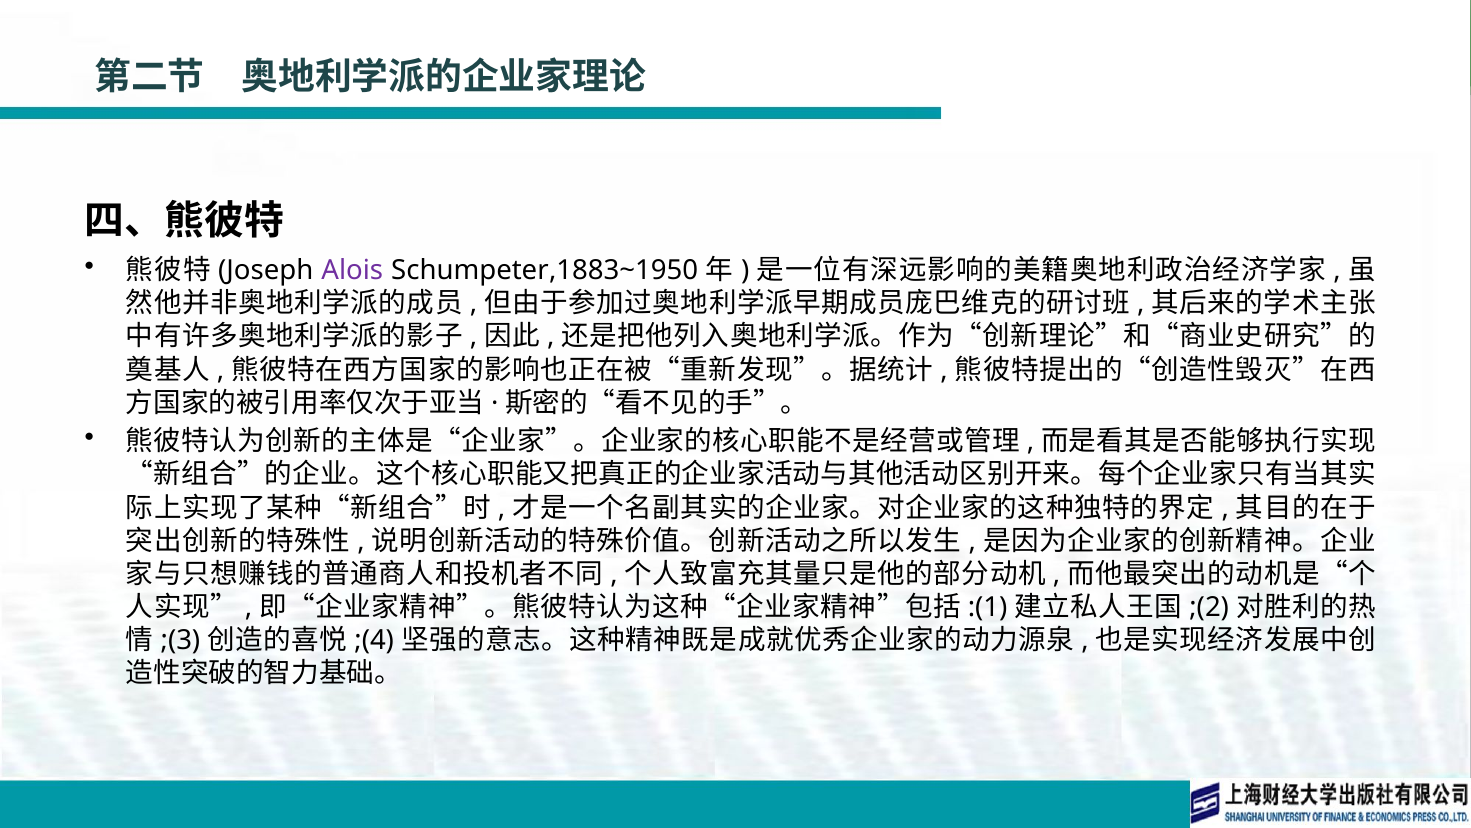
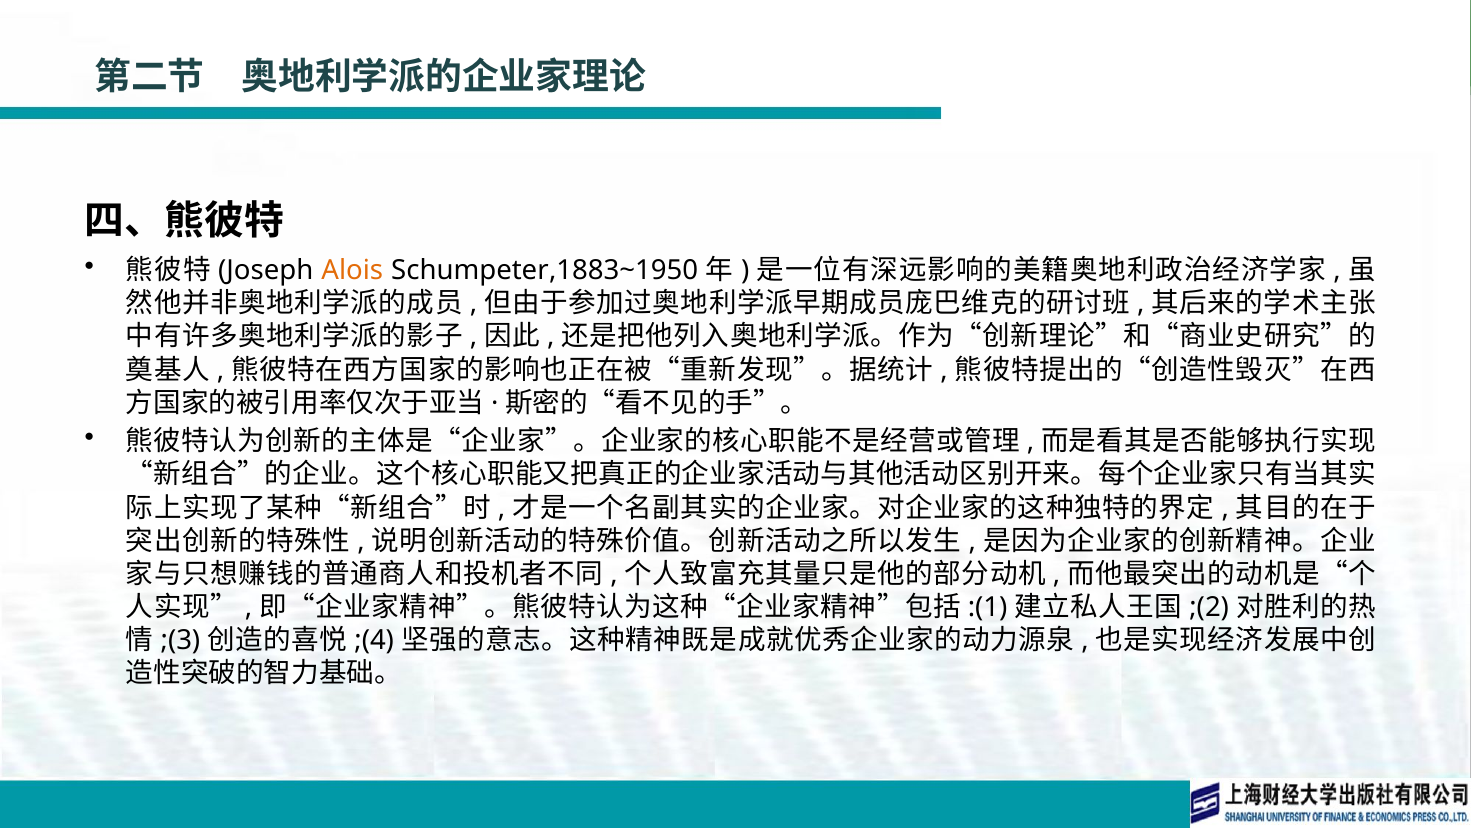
Alois colour: purple -> orange (352, 270)
